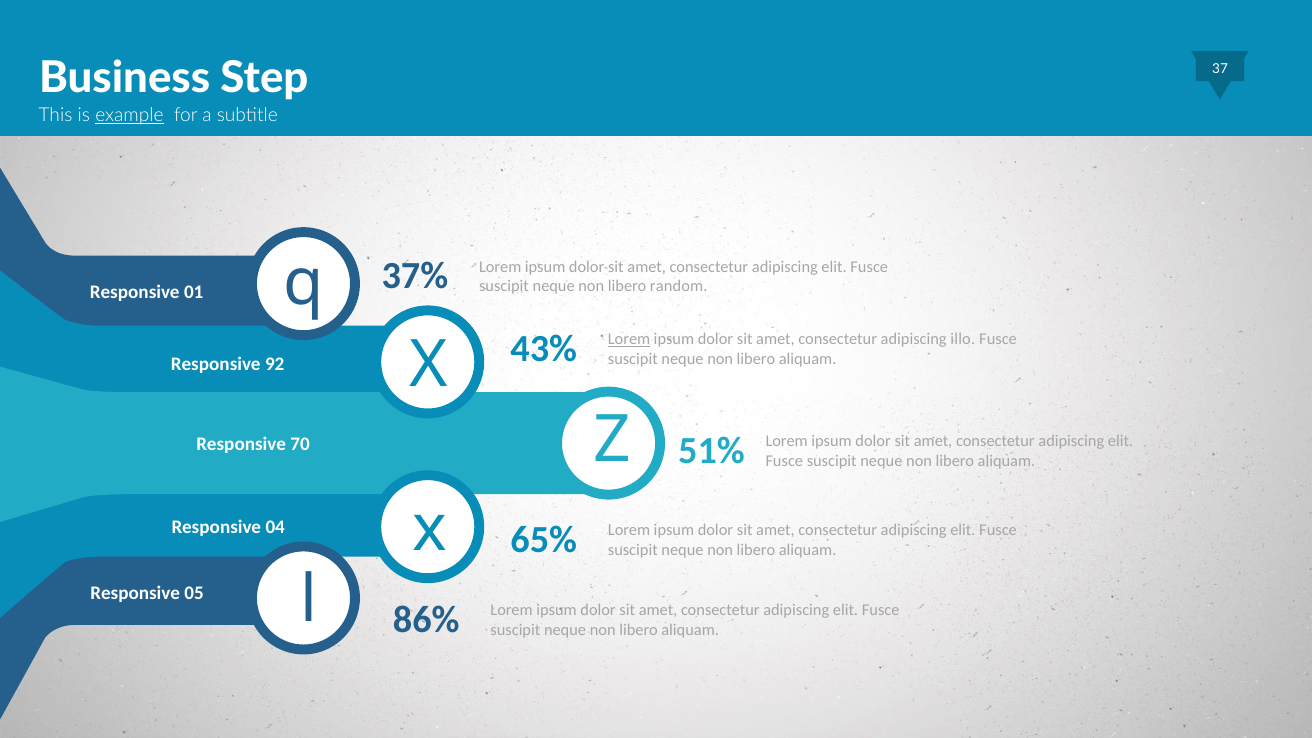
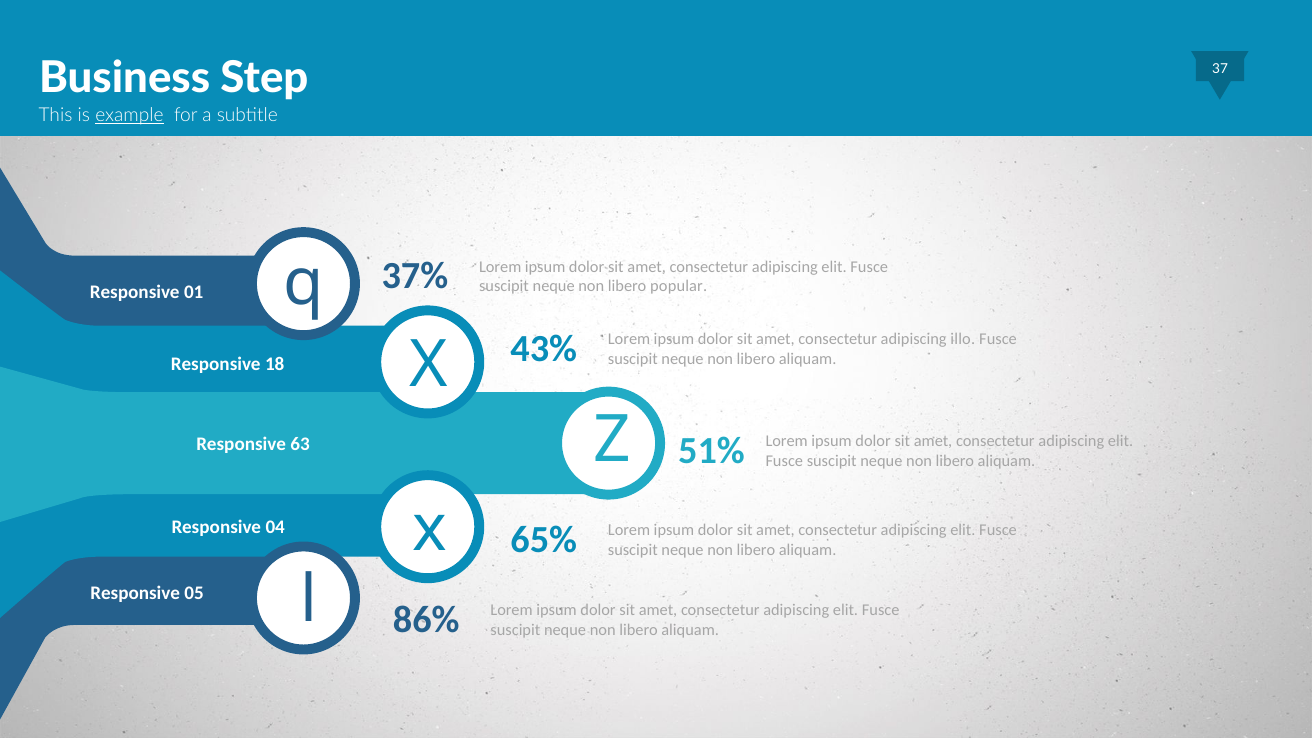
random: random -> popular (679, 286)
Lorem underline: present -> none (629, 339)
92: 92 -> 18 (275, 364)
70: 70 -> 63 (300, 445)
